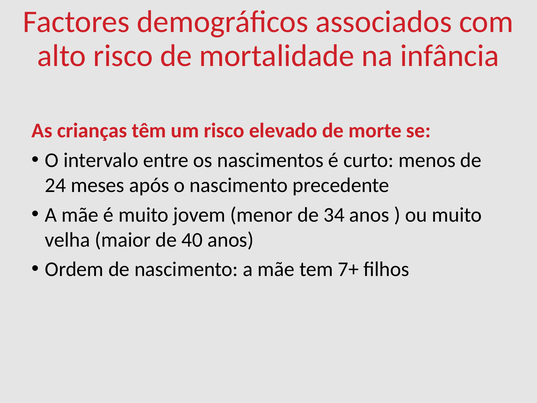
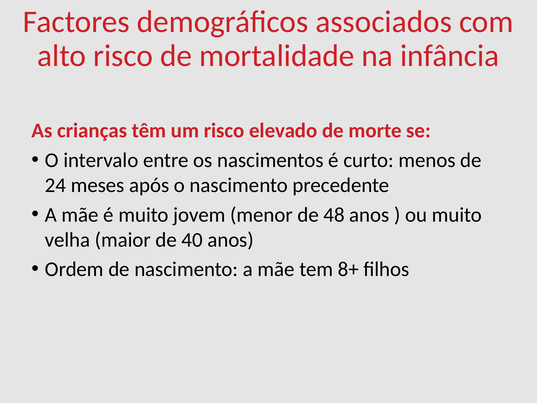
34: 34 -> 48 (334, 215)
7+: 7+ -> 8+ (348, 269)
